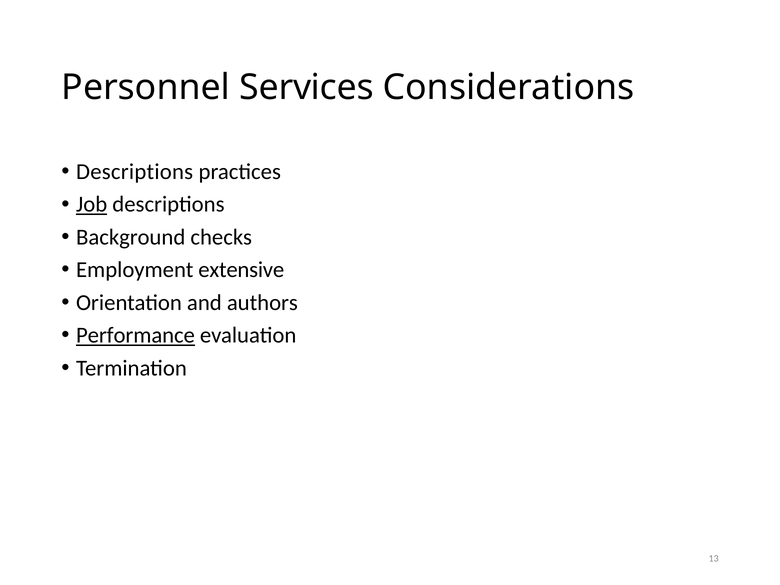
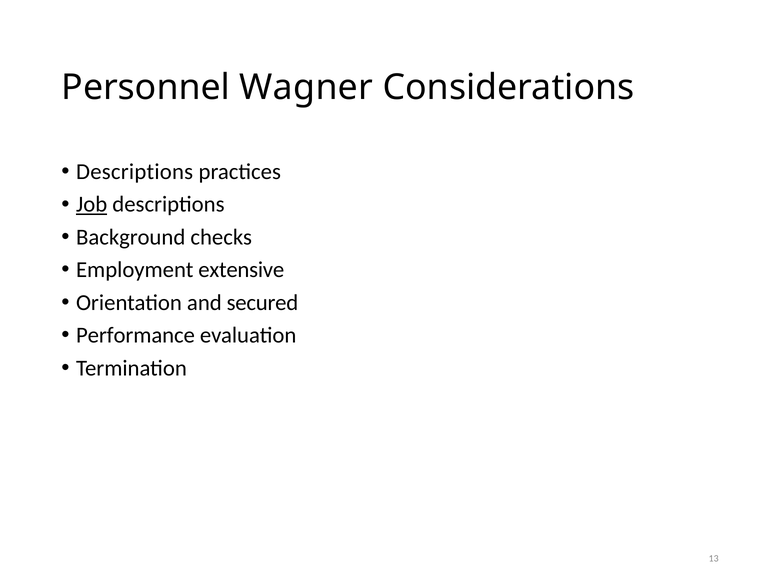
Services: Services -> Wagner (306, 87)
authors: authors -> secured (262, 303)
Performance underline: present -> none (135, 335)
